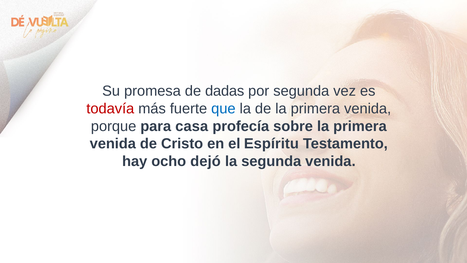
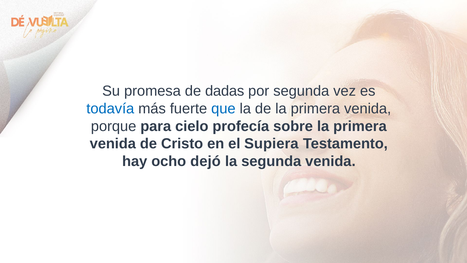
todavía colour: red -> blue (110, 109)
casa: casa -> cielo (192, 126)
Espíritu: Espíritu -> Supiera (271, 144)
